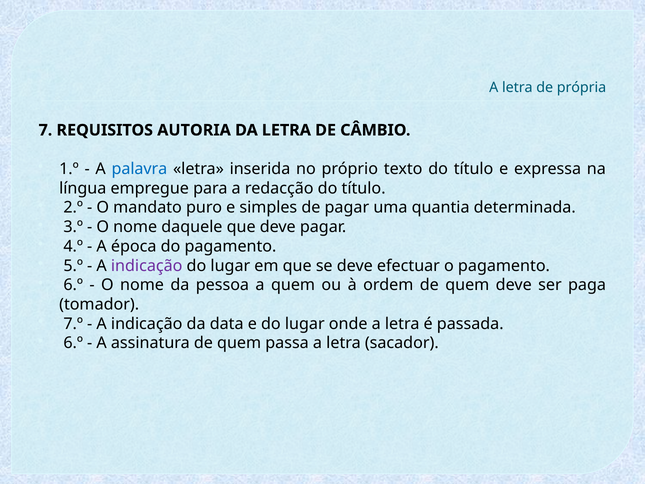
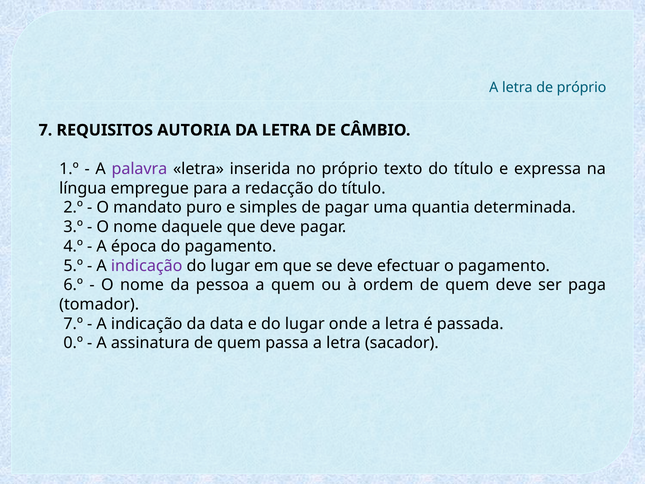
de própria: própria -> próprio (582, 88)
palavra colour: blue -> purple (139, 169)
6.º: 6.º -> 0.º (73, 343)
